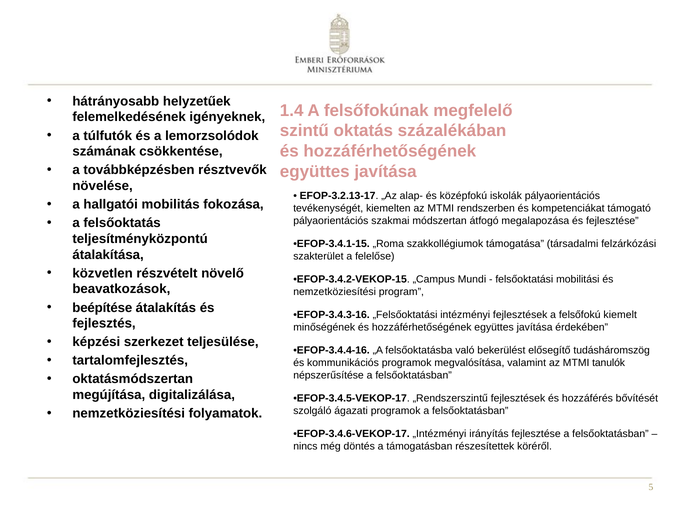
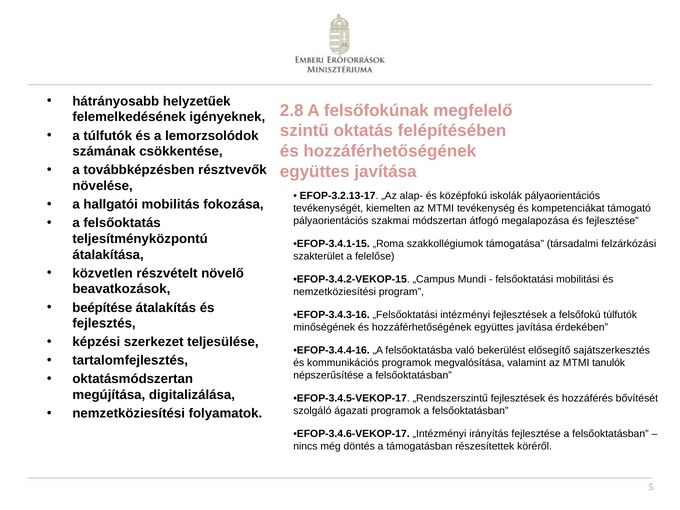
1.4: 1.4 -> 2.8 (292, 110)
százalékában: százalékában -> felépítésében (452, 131)
rendszerben: rendszerben -> tevékenység (486, 208)
felsőfokú kiemelt: kiemelt -> túlfutók (620, 315)
tudásháromszög: tudásháromszög -> sajátszerkesztés (612, 350)
